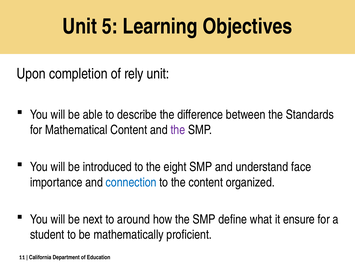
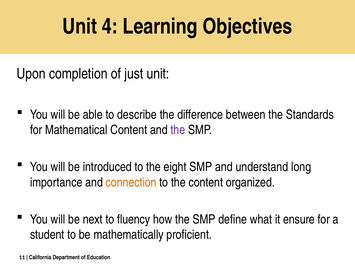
5: 5 -> 4 (110, 26)
rely: rely -> just (134, 74)
face: face -> long (301, 167)
connection colour: blue -> orange (131, 183)
around: around -> fluency (134, 220)
